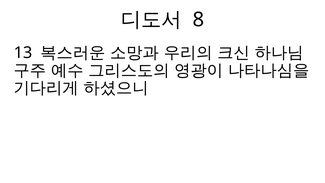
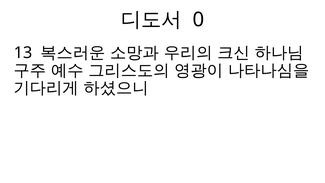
8: 8 -> 0 (198, 20)
